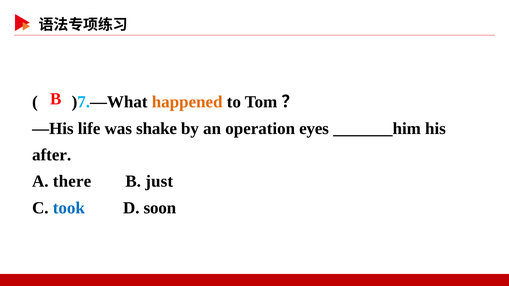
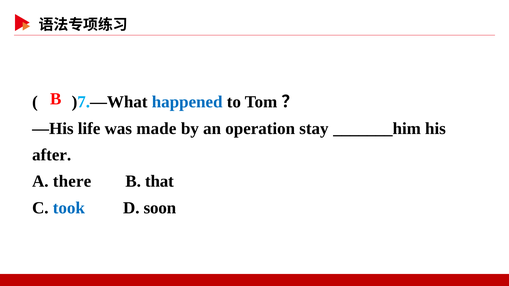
happened colour: orange -> blue (187, 102)
shake: shake -> made (156, 129)
eyes: eyes -> stay (314, 129)
just: just -> that (159, 182)
